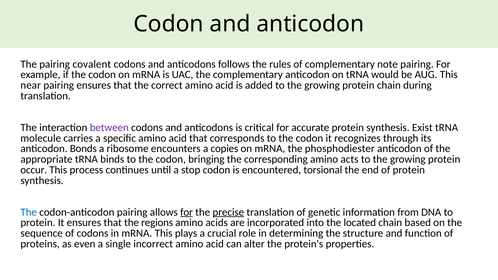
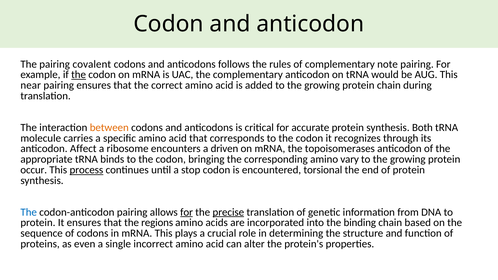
the underline: none -> present (79, 75)
between colour: purple -> orange (109, 128)
Exist: Exist -> Both (422, 128)
Bonds: Bonds -> Affect (83, 149)
copies: copies -> driven (224, 149)
phosphodiester: phosphodiester -> topoisomerases (340, 149)
acts: acts -> vary (350, 159)
process underline: none -> present (86, 170)
located: located -> binding (360, 223)
